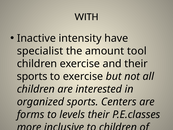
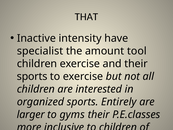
WITH: WITH -> THAT (86, 17)
Centers: Centers -> Entirely (119, 102)
forms: forms -> larger (31, 114)
levels: levels -> gyms (72, 114)
